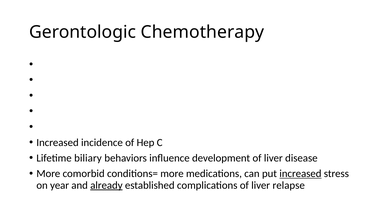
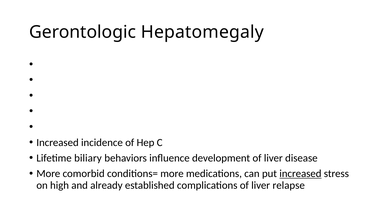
Chemotherapy: Chemotherapy -> Hepatomegaly (202, 32)
year: year -> high (60, 186)
already underline: present -> none (106, 186)
